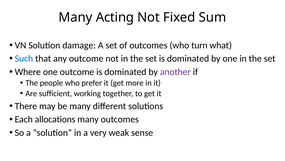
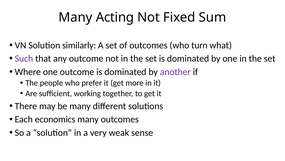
damage: damage -> similarly (79, 45)
Such colour: blue -> purple (24, 58)
allocations: allocations -> economics (55, 119)
